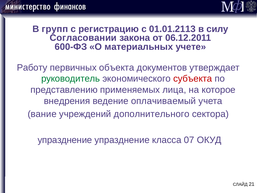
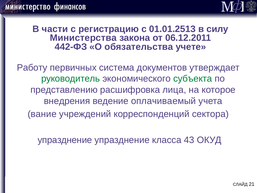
групп: групп -> части (55, 29)
01.01.2113: 01.01.2113 -> 01.01.2513 (172, 29)
Согласовании: Согласовании -> Министерства (83, 38)
600-ФЗ: 600-ФЗ -> 442-ФЗ (71, 47)
материальных: материальных -> обязательства (139, 47)
объекта: объекта -> система (117, 67)
субъекта colour: red -> green (193, 79)
применяемых: применяемых -> расшифровка (130, 90)
дополнительного: дополнительного -> корреспонденций (152, 114)
07: 07 -> 43 (189, 140)
